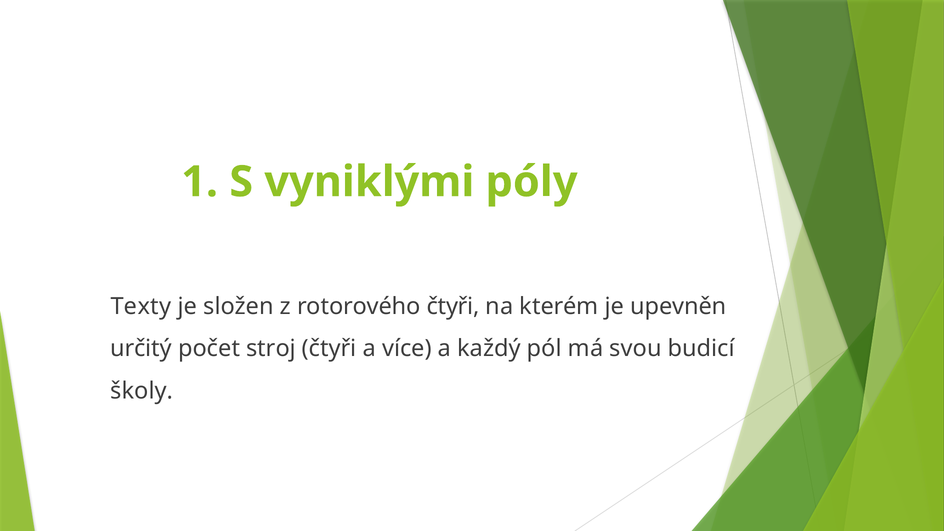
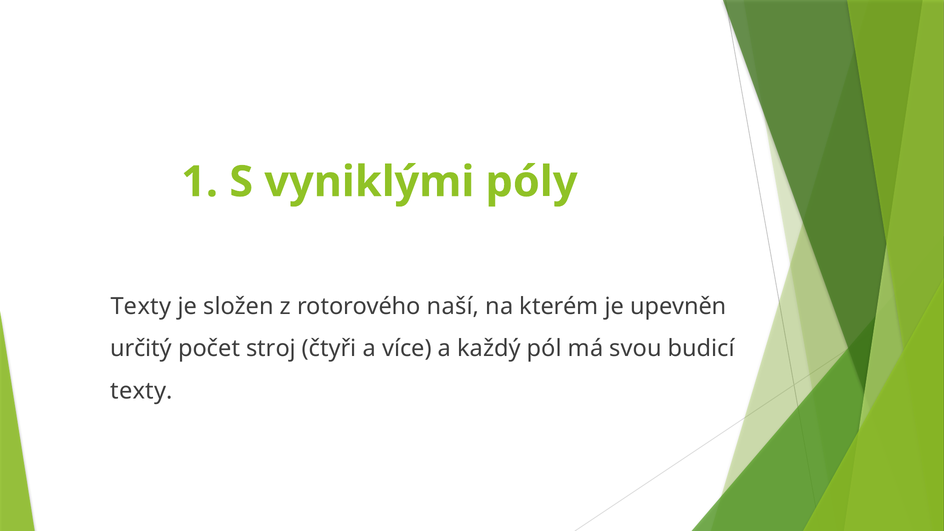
rotorového čtyři: čtyři -> naší (453, 306)
školy: školy -> texty (142, 391)
